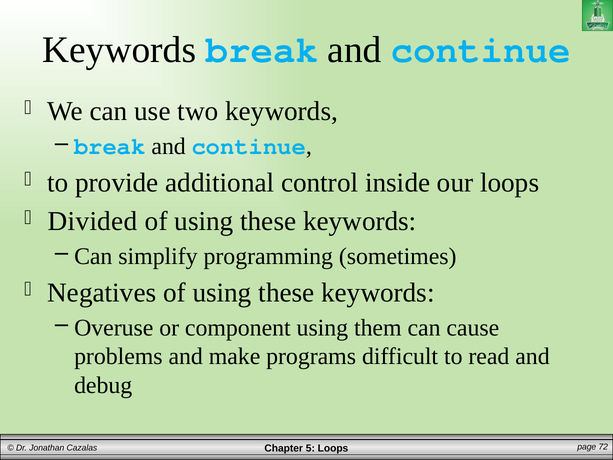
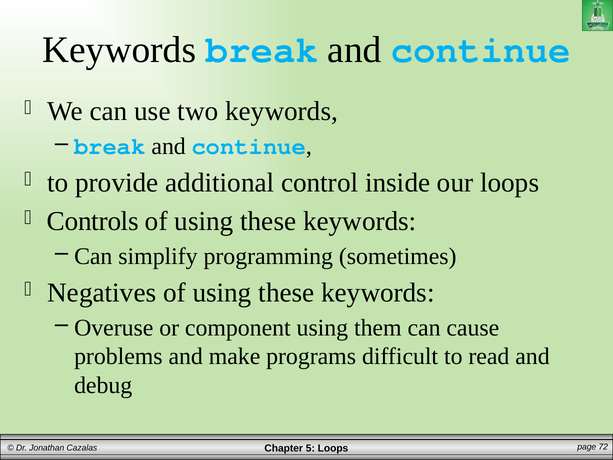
Divided: Divided -> Controls (93, 221)
